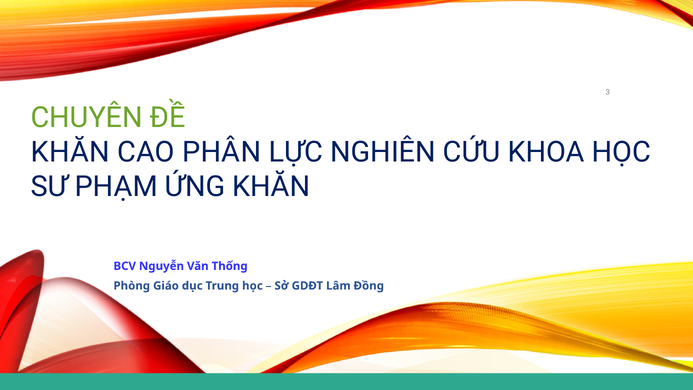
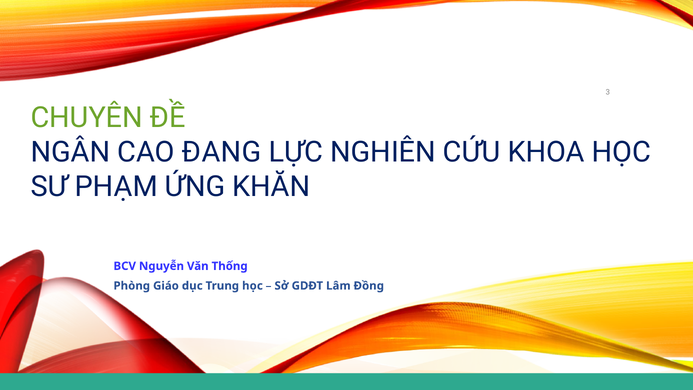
KHĂN: KHĂN -> NGÂN (70, 152)
PHÂN: PHÂN -> ĐANG (222, 152)
